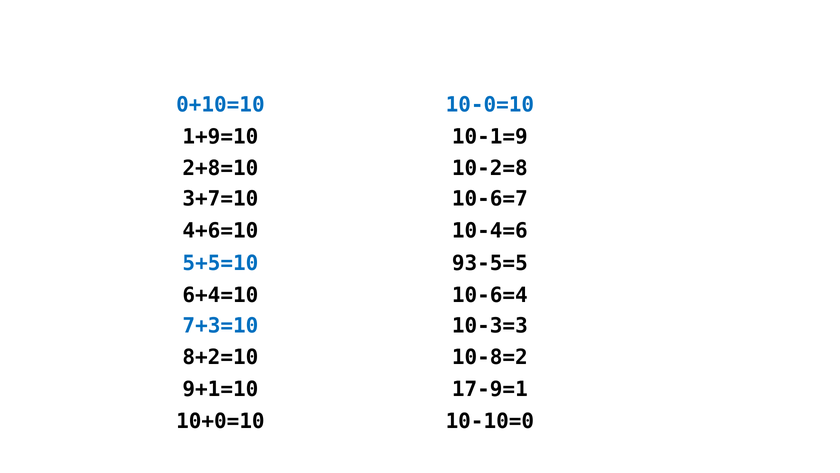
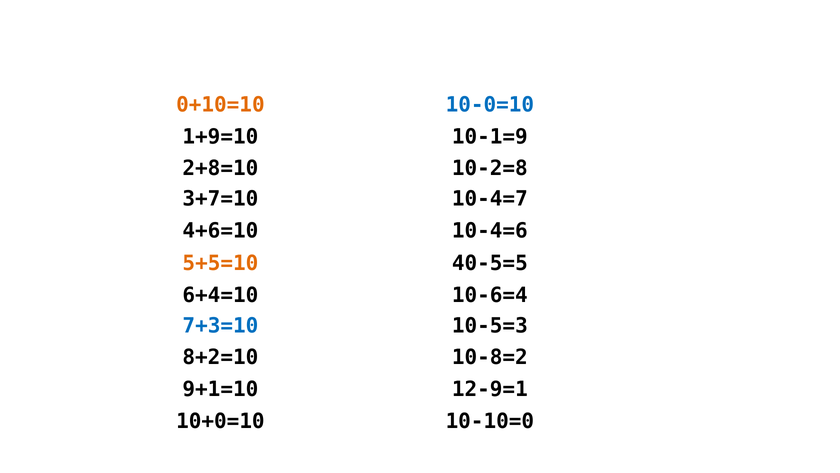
0+10=10 colour: blue -> orange (220, 105)
10-6=7: 10-6=7 -> 10-4=7 (490, 199)
5+5=10 colour: blue -> orange (220, 263)
93-5=5: 93-5=5 -> 40-5=5 (490, 263)
10-3=3: 10-3=3 -> 10-5=3 (490, 325)
17-9=1: 17-9=1 -> 12-9=1 (490, 389)
